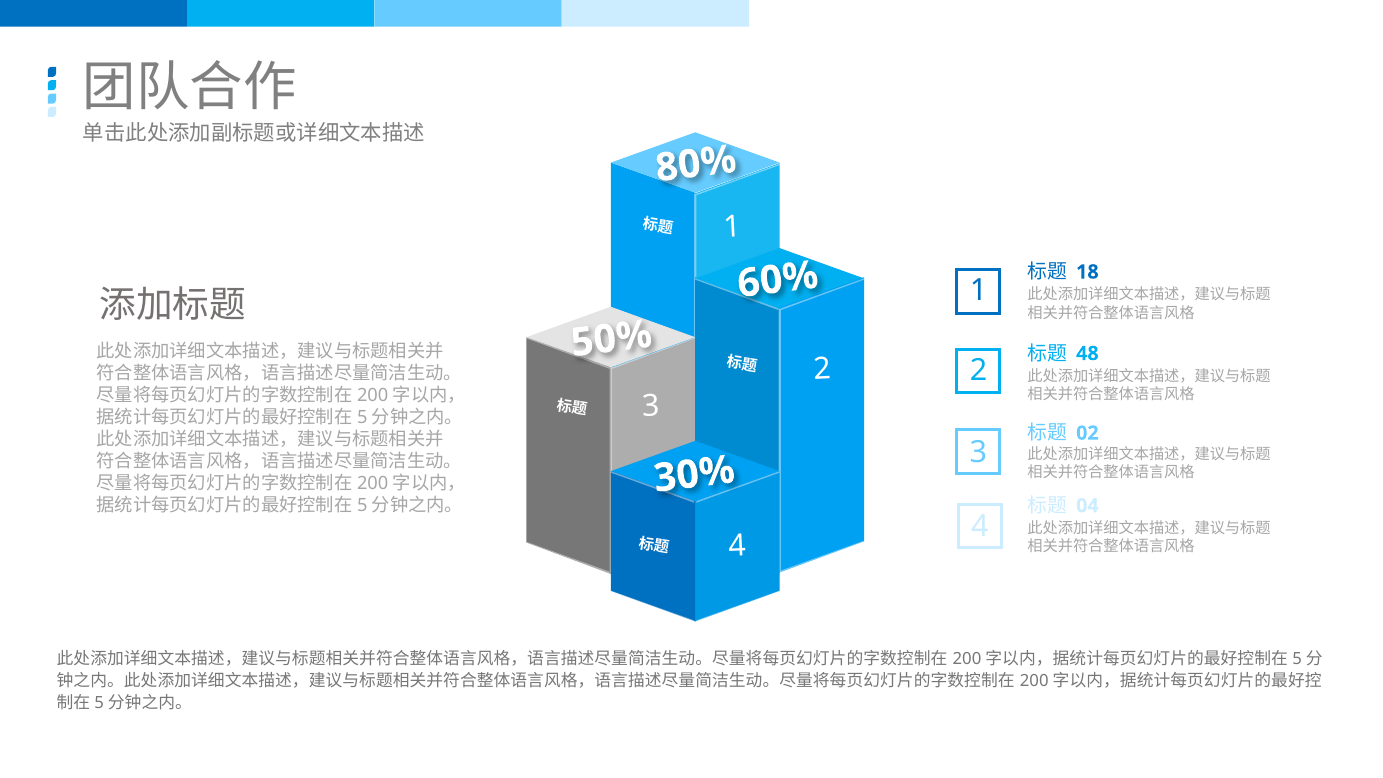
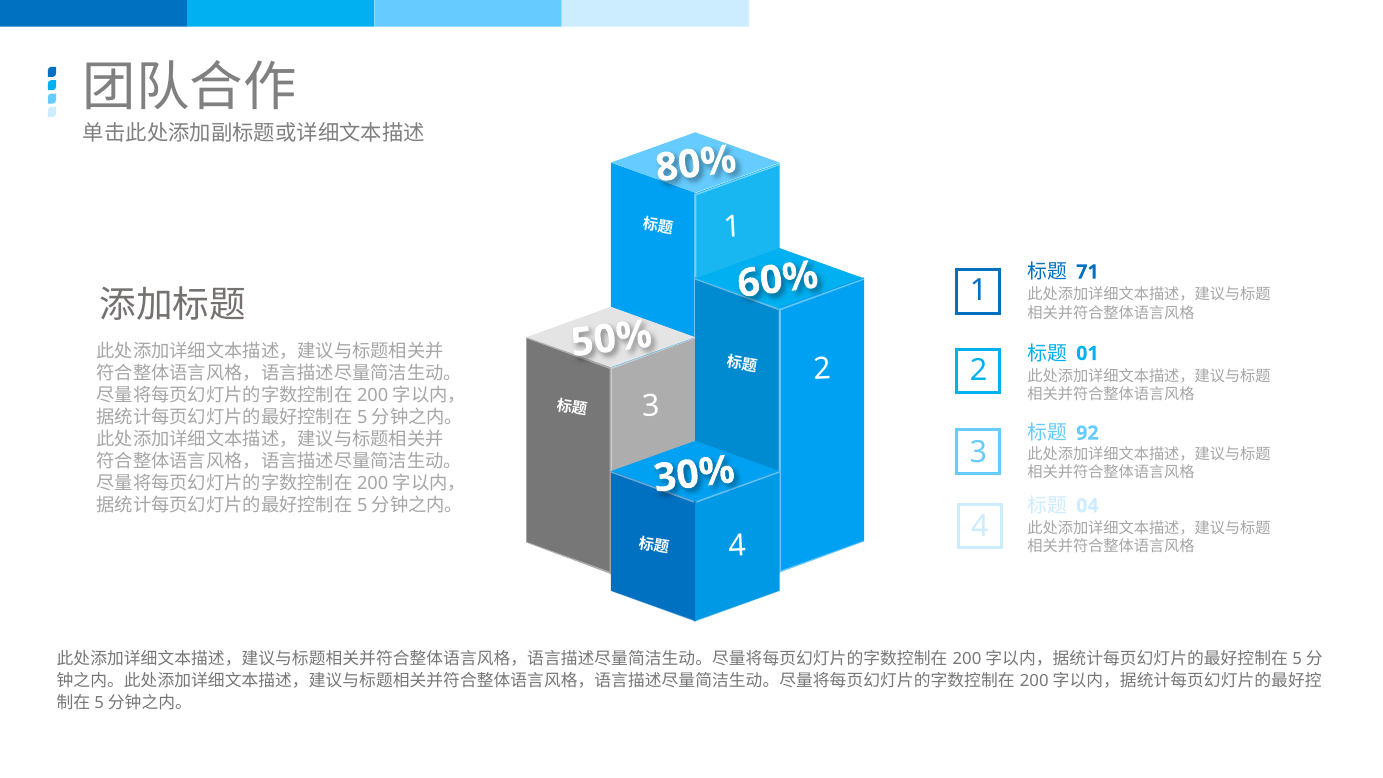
18: 18 -> 71 (1087, 272)
48: 48 -> 01 (1087, 353)
02: 02 -> 92 (1087, 433)
